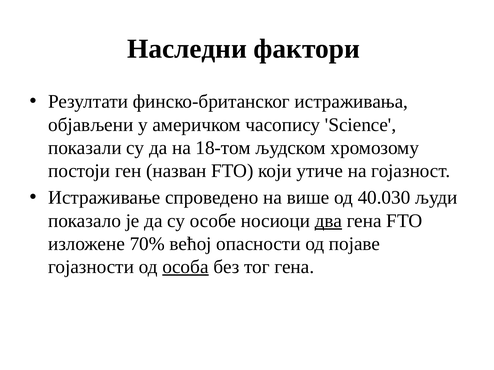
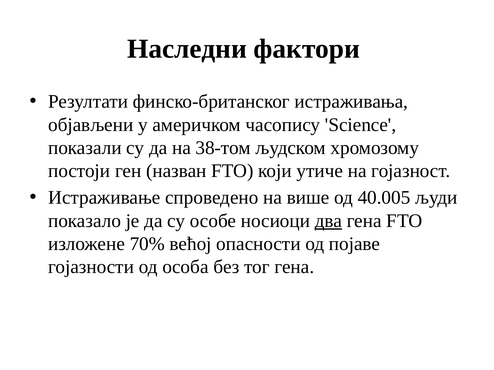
18-том: 18-том -> 38-том (223, 148)
40.030: 40.030 -> 40.005 (384, 198)
особа underline: present -> none (185, 267)
